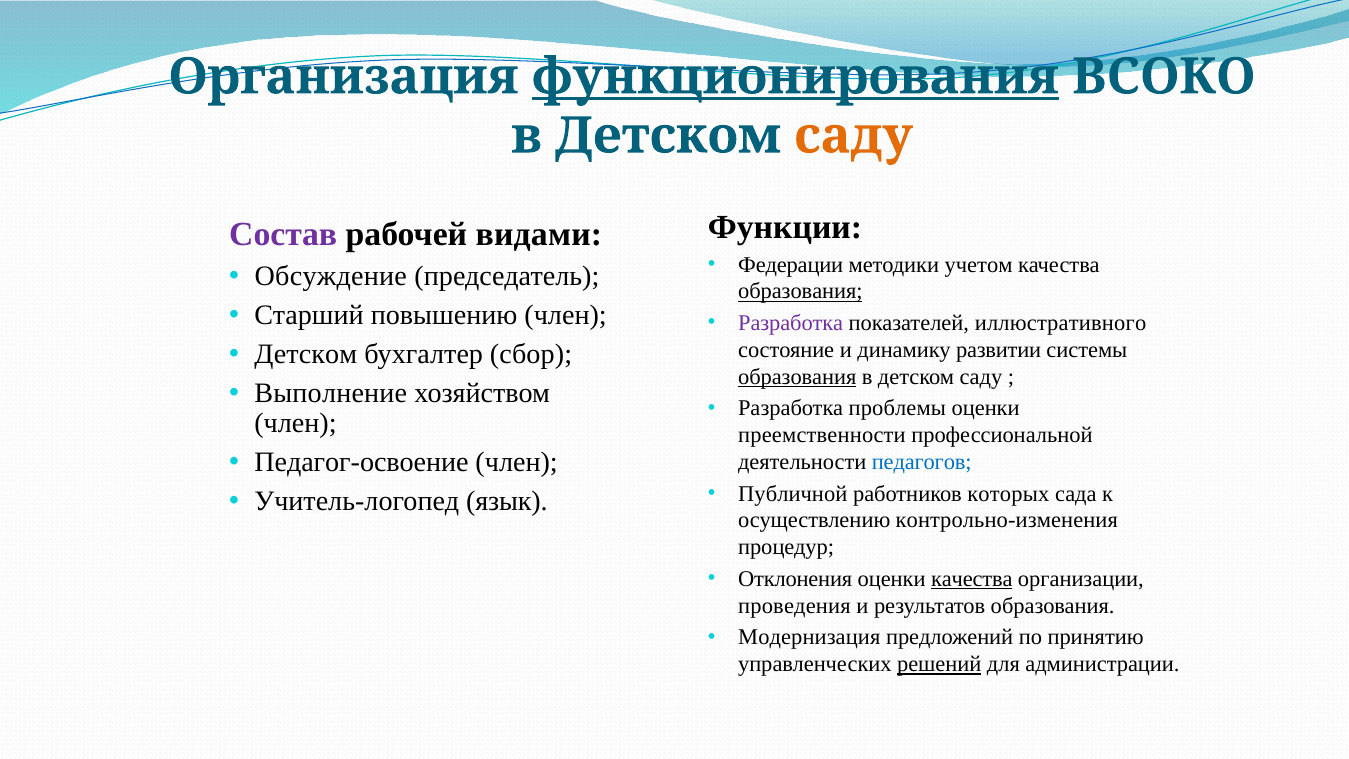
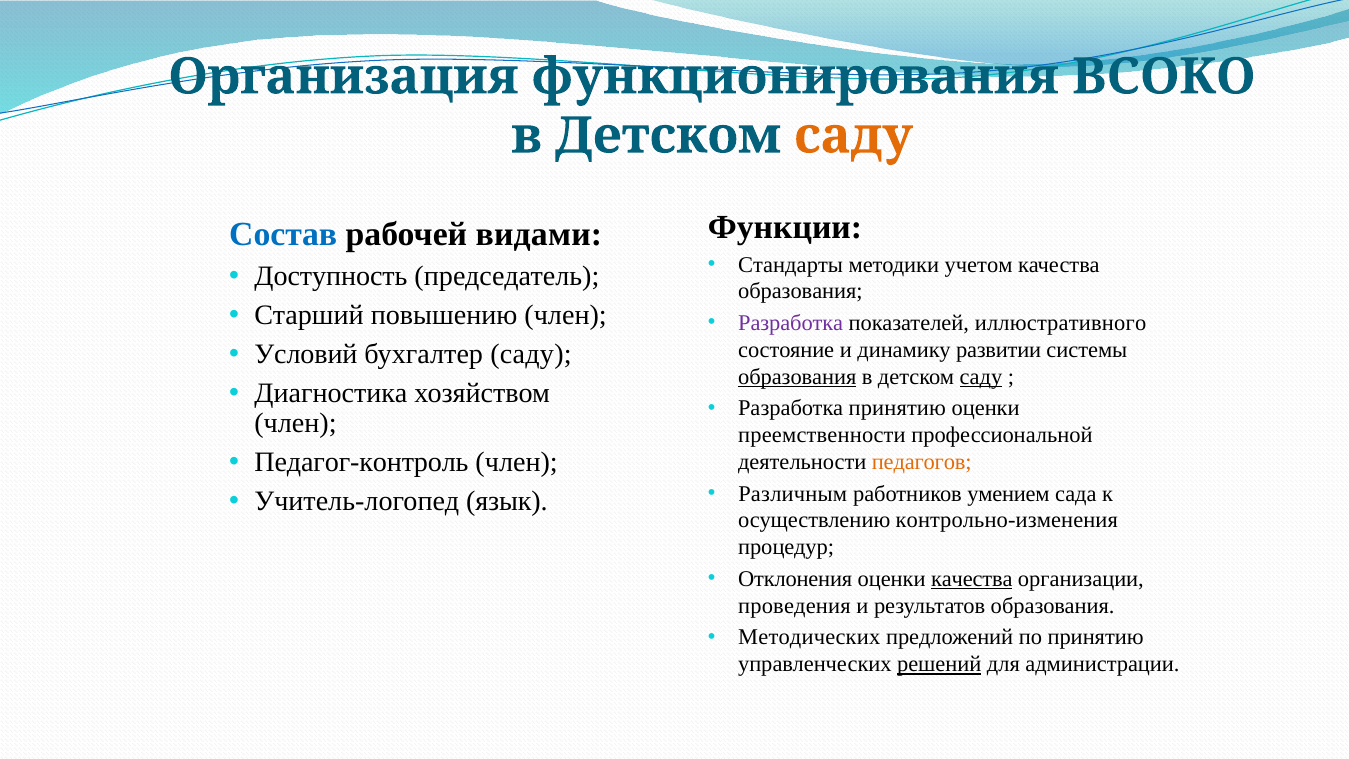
функционирования underline: present -> none (795, 77)
Состав colour: purple -> blue (283, 235)
Федерации: Федерации -> Стандарты (791, 265)
Обсуждение: Обсуждение -> Доступность (331, 277)
образования underline: present -> none (800, 291)
Детском: Детском -> Условий (306, 354)
бухгалтер сбор: сбор -> саду (531, 354)
саду underline: none -> present (981, 377)
Выполнение: Выполнение -> Диагностика (331, 393)
Разработка проблемы: проблемы -> принятию (897, 408)
Педагог-освоение: Педагог-освоение -> Педагог-контроль (362, 462)
педагогов colour: blue -> orange (922, 462)
Публичной: Публичной -> Различным (793, 493)
которых: которых -> умением (1009, 493)
Модернизация: Модернизация -> Методических (809, 637)
